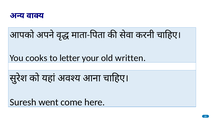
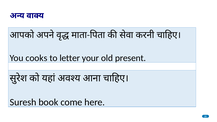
written: written -> present (131, 58)
went: went -> book (48, 102)
